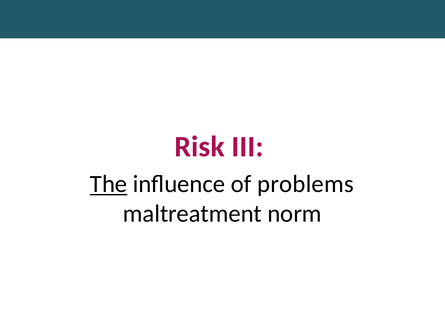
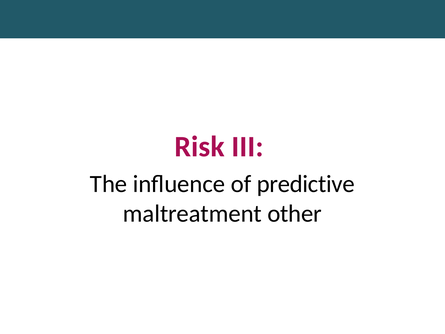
The underline: present -> none (109, 184)
problems: problems -> predictive (306, 184)
norm: norm -> other (295, 214)
